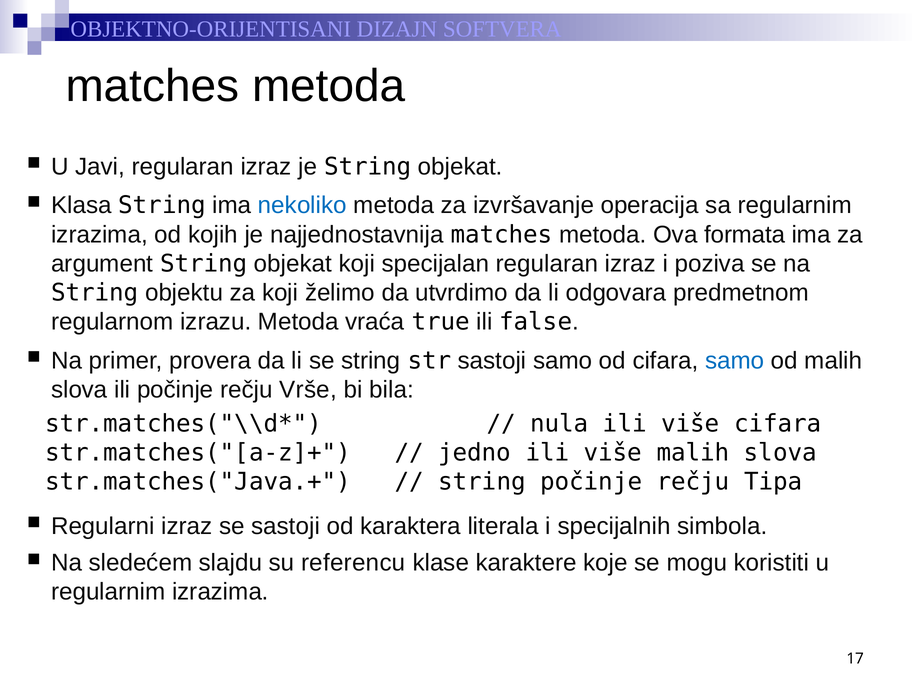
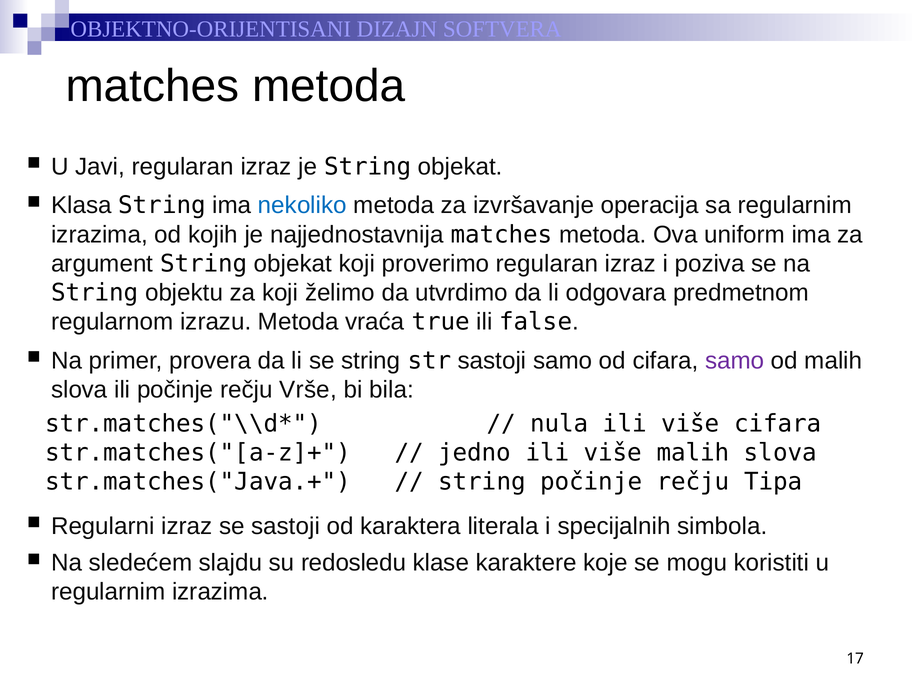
formata: formata -> uniform (745, 235)
specijalan: specijalan -> proverimo (435, 264)
samo colour: blue -> purple (735, 361)
referencu: referencu -> redosledu (354, 563)
